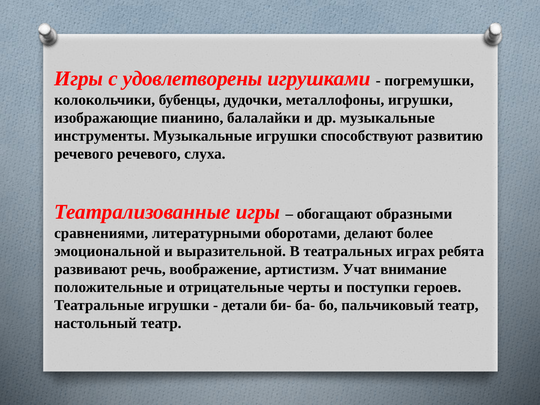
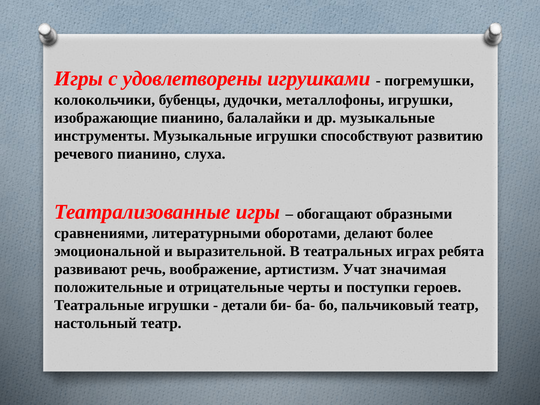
речевого речевого: речевого -> пианино (149, 154)
внимание: внимание -> значимая (413, 269)
